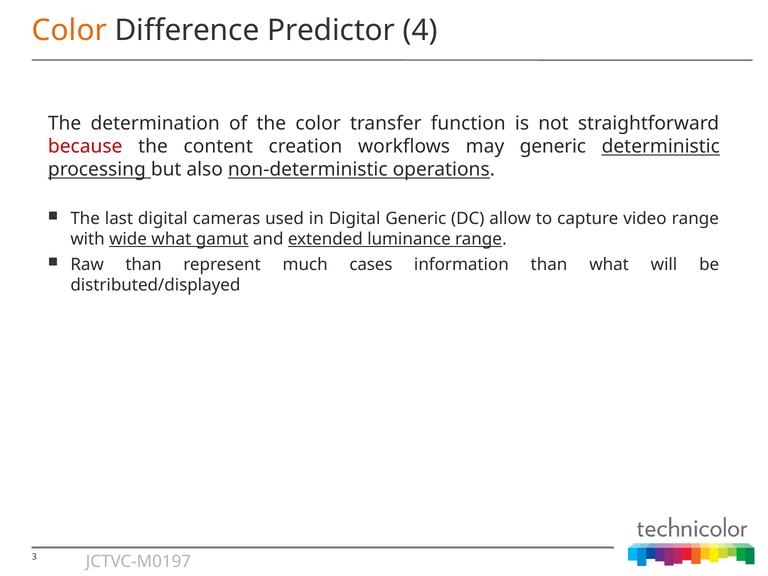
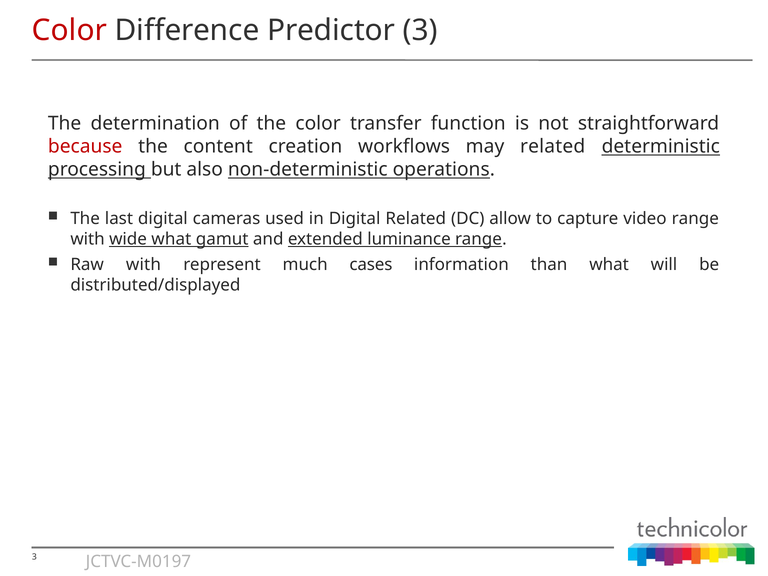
Color colour: orange -> red (69, 30)
Predictor 4: 4 -> 3 (420, 30)
may generic: generic -> related (553, 146)
Digital Generic: Generic -> Related (416, 218)
Raw than: than -> with (143, 264)
